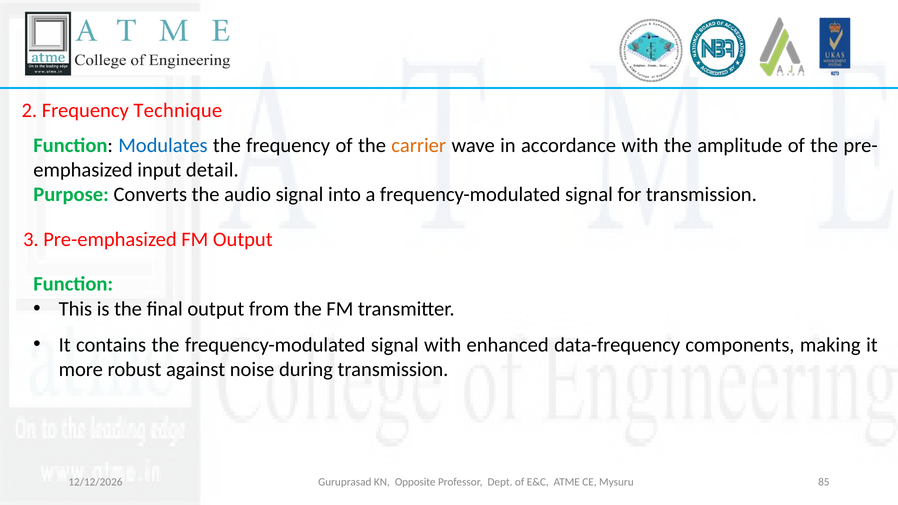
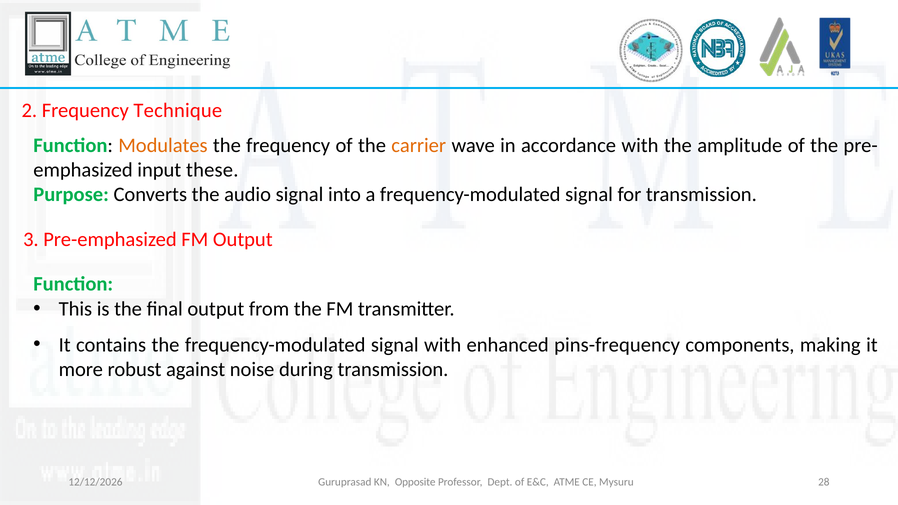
Modulates colour: blue -> orange (163, 145)
detail: detail -> these (212, 170)
data-frequency: data-frequency -> pins-frequency (617, 345)
85: 85 -> 28 (824, 482)
